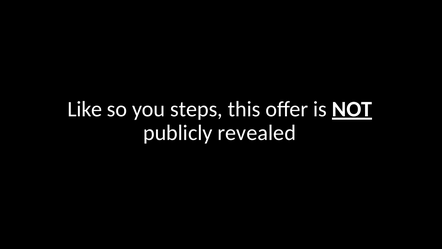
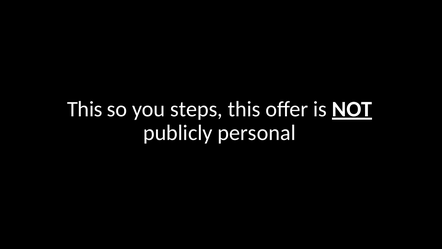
Like: Like -> This (85, 109)
revealed: revealed -> personal (257, 133)
